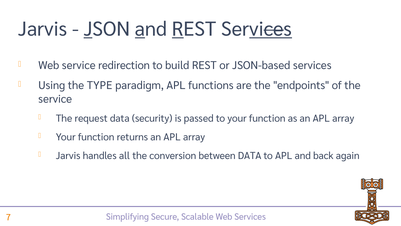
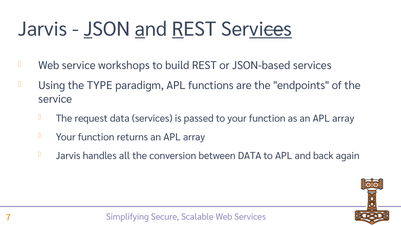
redirection: redirection -> workshops (124, 65)
data security: security -> services (152, 118)
